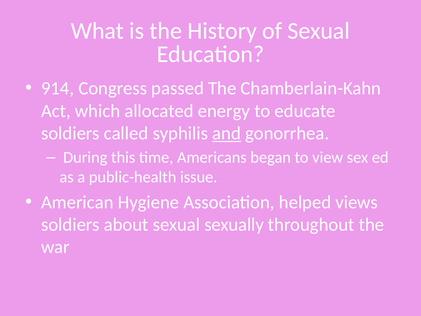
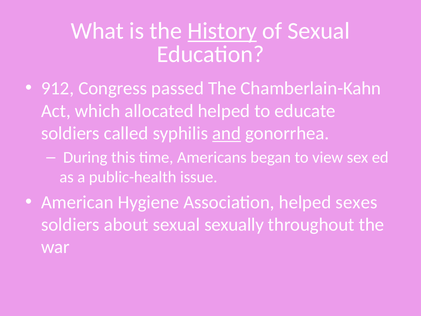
History underline: none -> present (222, 31)
914: 914 -> 912 (58, 88)
allocated energy: energy -> helped (224, 111)
views: views -> sexes (357, 202)
